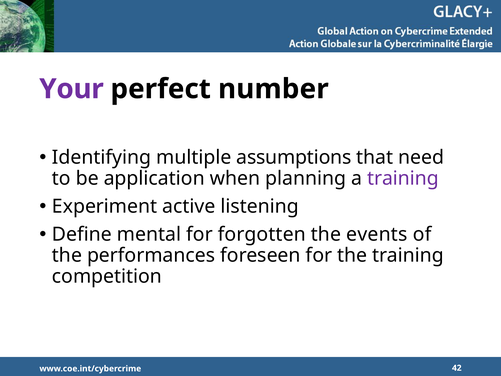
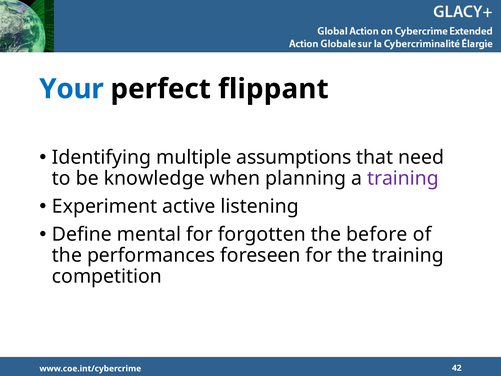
Your colour: purple -> blue (72, 89)
number: number -> flippant (273, 89)
application: application -> knowledge (154, 178)
events: events -> before (377, 234)
